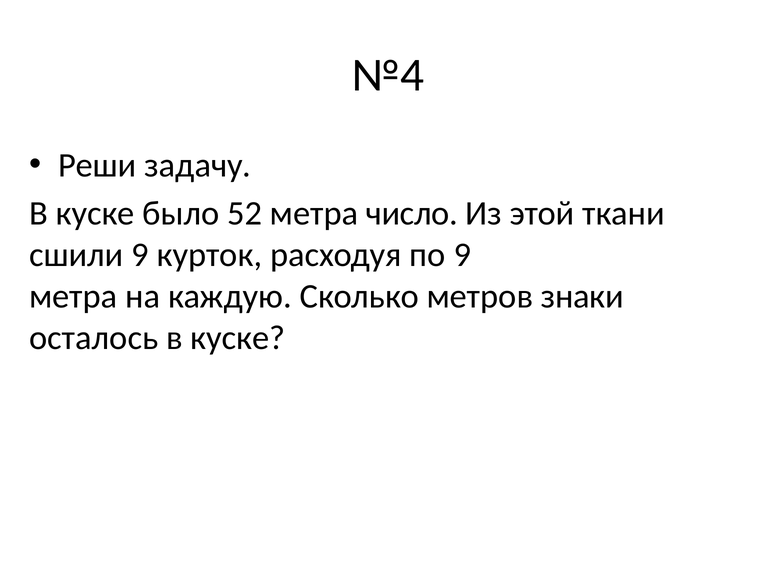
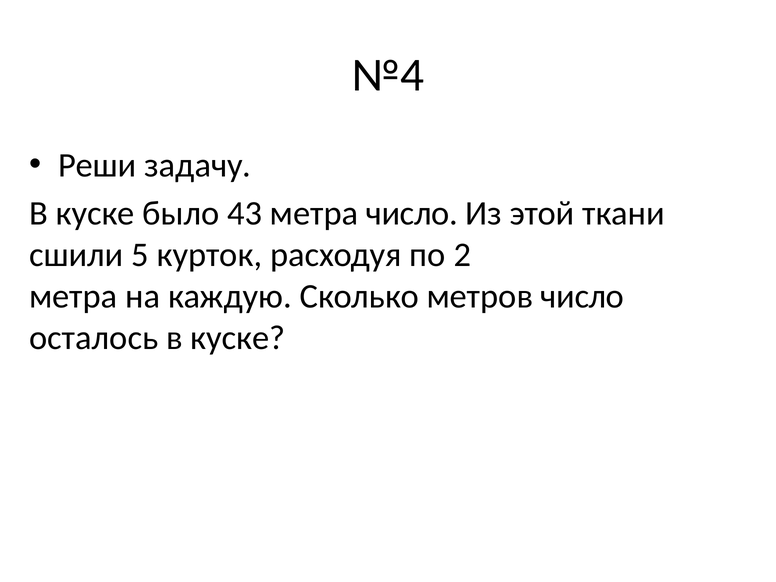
52: 52 -> 43 (245, 214)
сшили 9: 9 -> 5 (140, 255)
по 9: 9 -> 2 (462, 255)
метров знаки: знаки -> число (582, 296)
